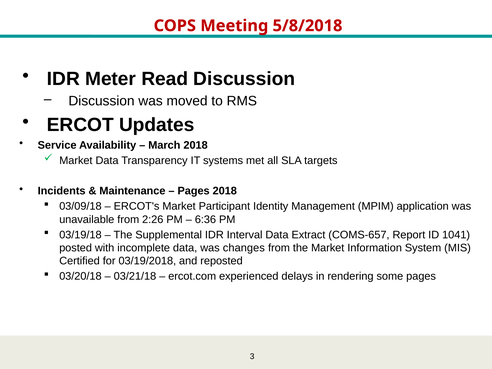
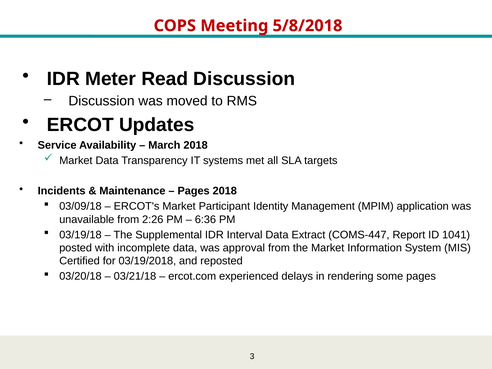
COMS-657: COMS-657 -> COMS-447 (359, 235)
changes: changes -> approval (244, 248)
